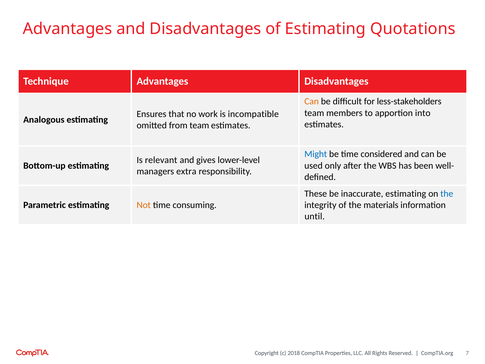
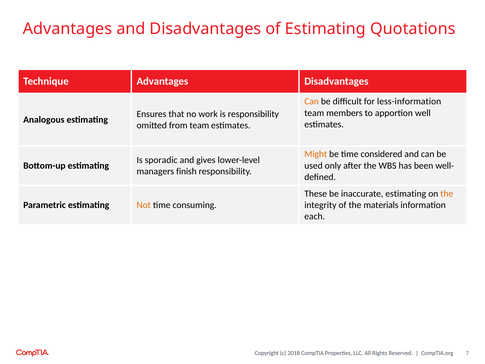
less-stakeholders: less-stakeholders -> less-information (409, 101)
into: into -> well (423, 113)
is incompatible: incompatible -> responsibility (253, 114)
Might colour: blue -> orange (316, 154)
relevant: relevant -> sporadic (161, 160)
extra: extra -> finish (186, 171)
the colour: blue -> orange (447, 193)
until: until -> each (315, 216)
